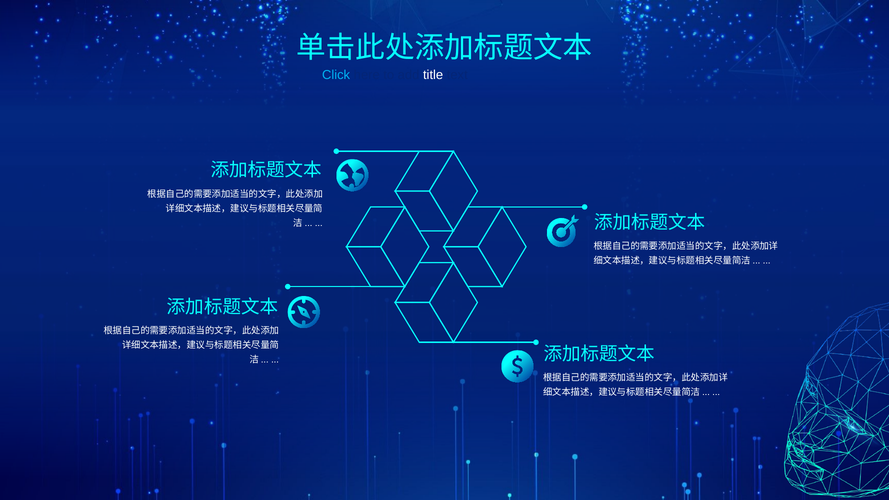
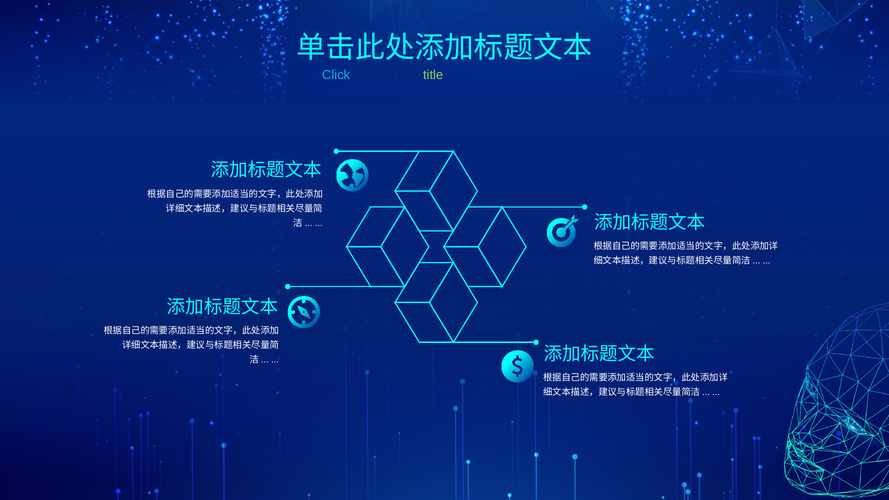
title colour: white -> light green (433, 75)
